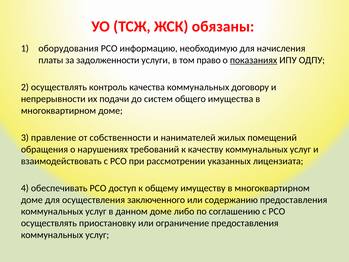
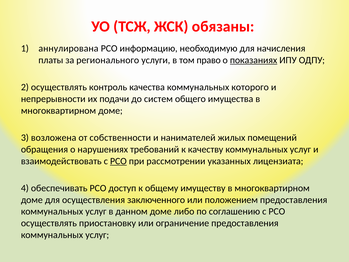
оборудования: оборудования -> аннулирована (68, 48)
задолженности: задолженности -> регионального (108, 60)
договору: договору -> которого (250, 87)
правление: правление -> возложена (54, 138)
РСО underline: none -> present (118, 161)
содержанию: содержанию -> положением (231, 200)
